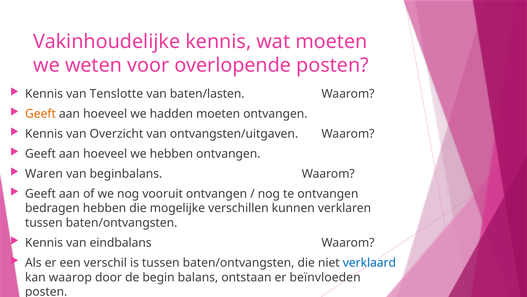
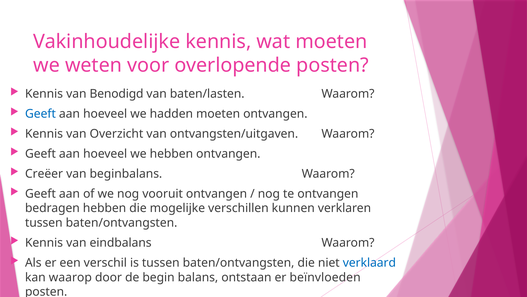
Tenslotte: Tenslotte -> Benodigd (117, 94)
Geeft colour: orange -> blue (40, 113)
Waren: Waren -> Creëer (44, 173)
